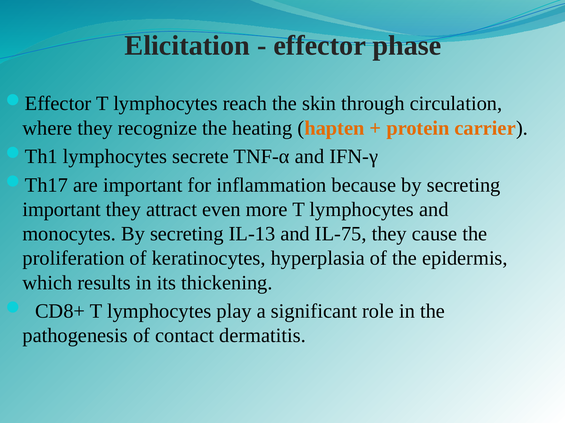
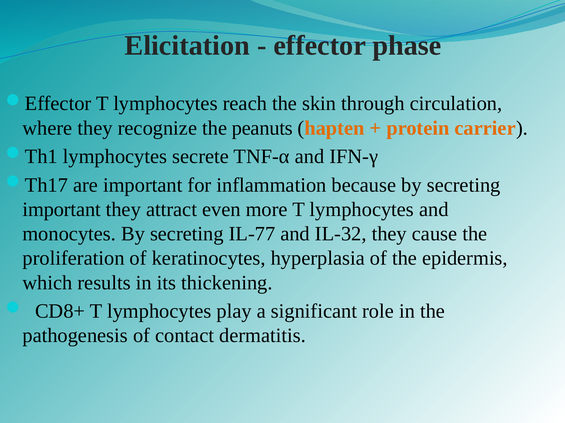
heating: heating -> peanuts (262, 128)
IL-13: IL-13 -> IL-77 (252, 234)
IL-75: IL-75 -> IL-32 (341, 234)
